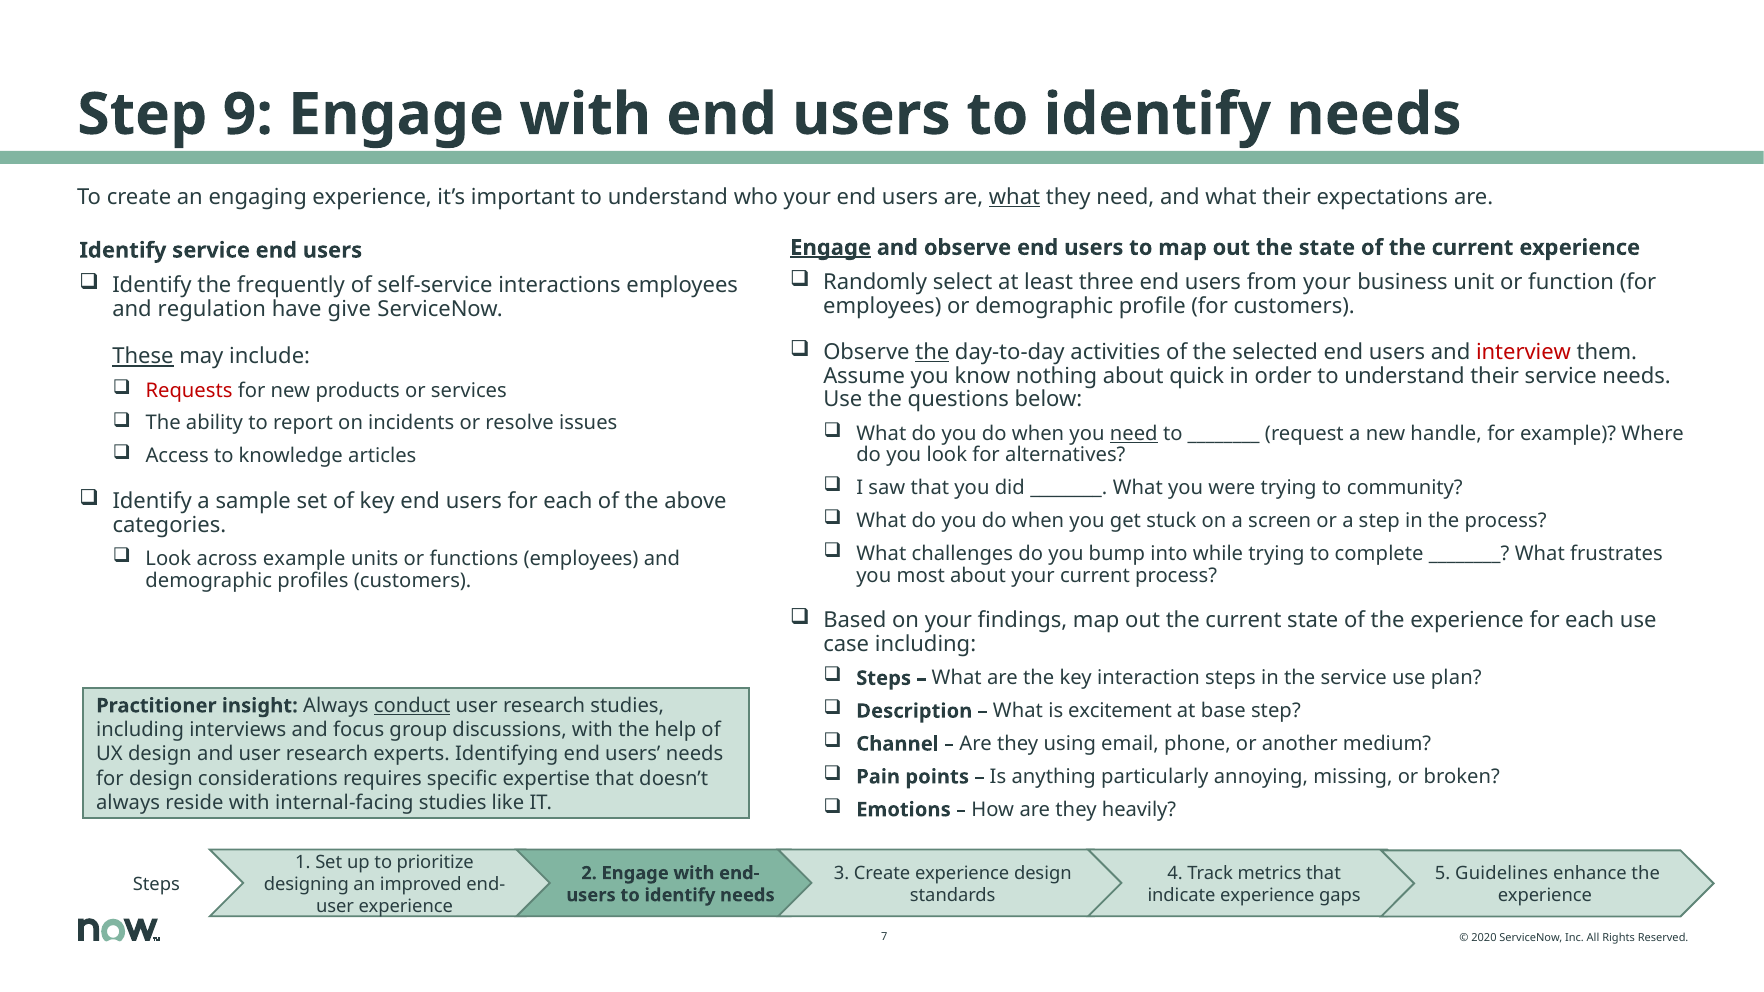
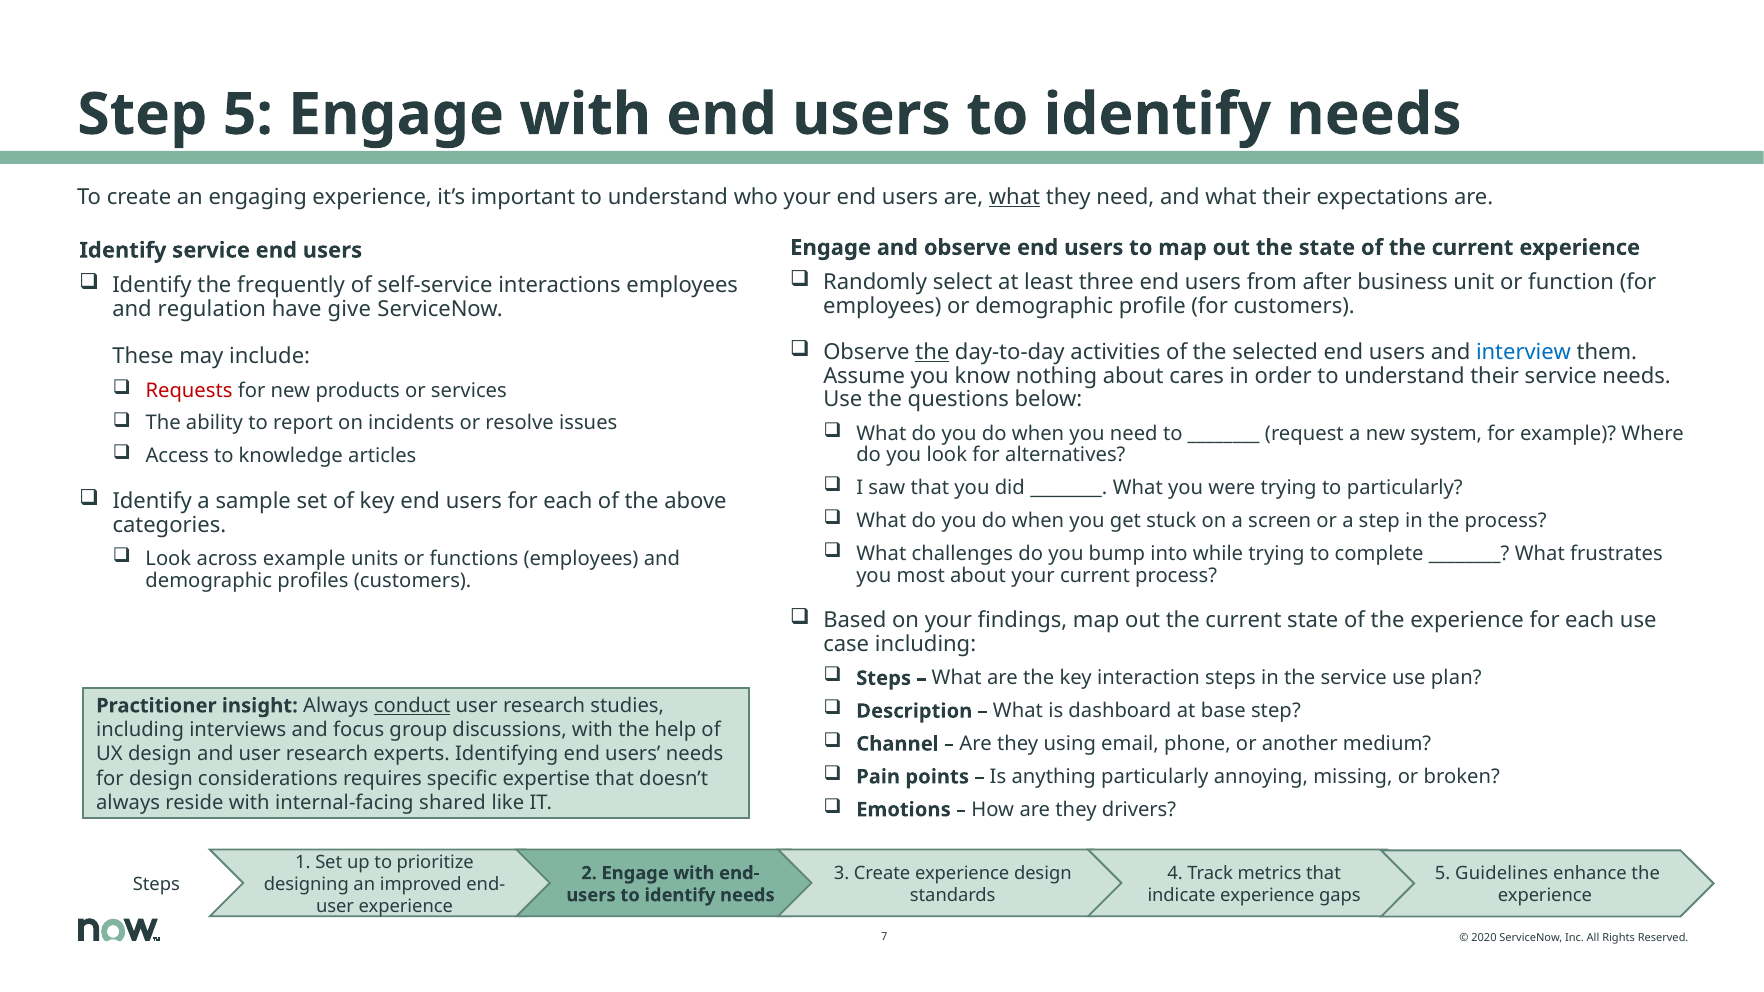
Step 9: 9 -> 5 (248, 115)
Engage underline: present -> none (831, 248)
from your: your -> after (1327, 282)
interview colour: red -> blue (1524, 352)
These underline: present -> none (143, 357)
quick: quick -> cares (1197, 376)
need underline: present -> none (1134, 434)
handle: handle -> system (1446, 434)
to community: community -> particularly (1405, 488)
excitement: excitement -> dashboard (1120, 711)
internal-facing studies: studies -> shared (453, 803)
heavily: heavily -> drivers (1139, 810)
